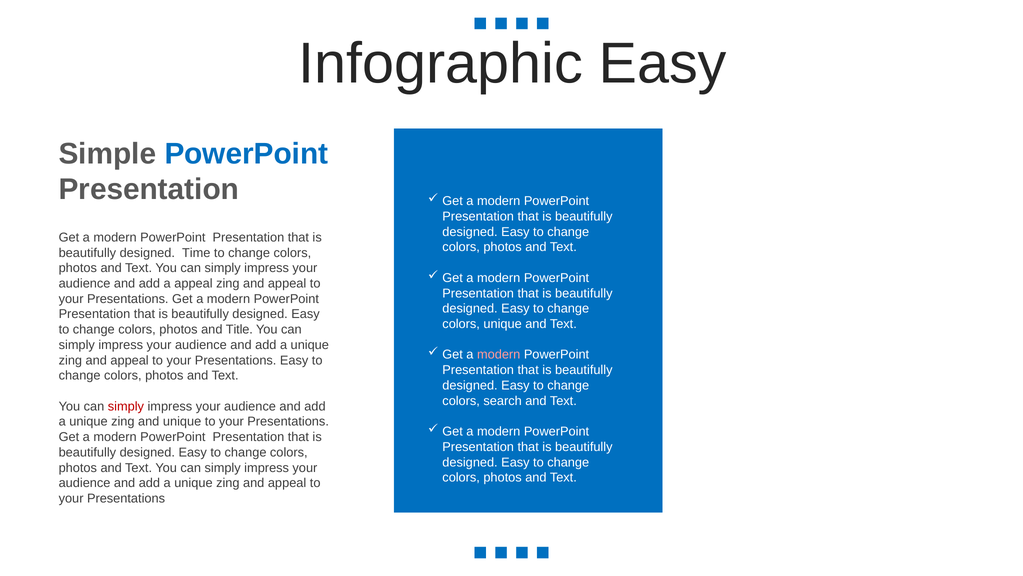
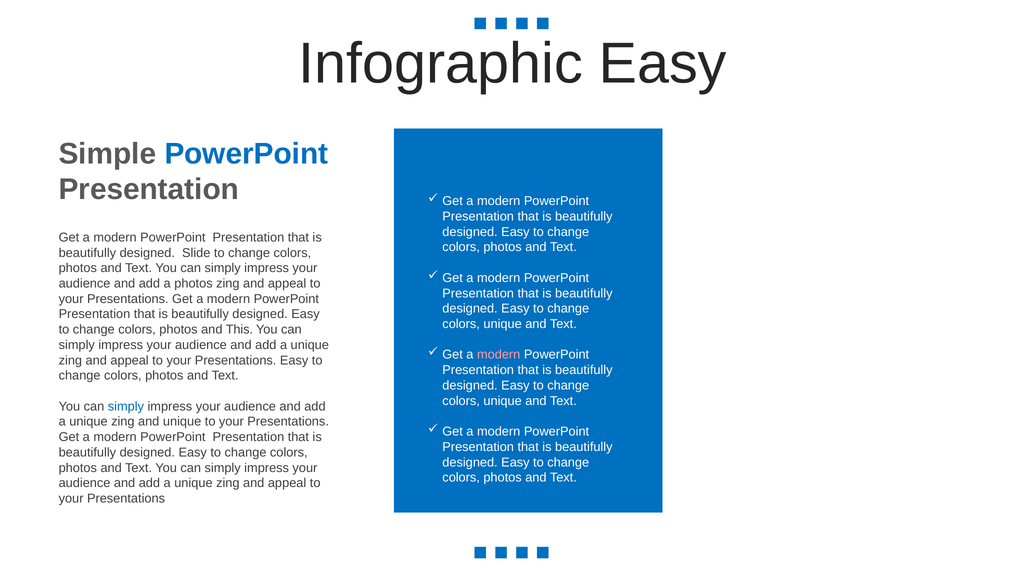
Time: Time -> Slide (196, 253)
a appeal: appeal -> photos (193, 283)
Title: Title -> This (239, 329)
search: search -> unique (503, 400)
simply colour: red -> blue (126, 406)
